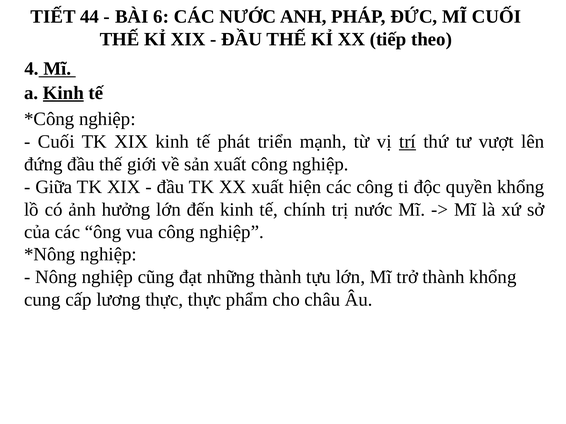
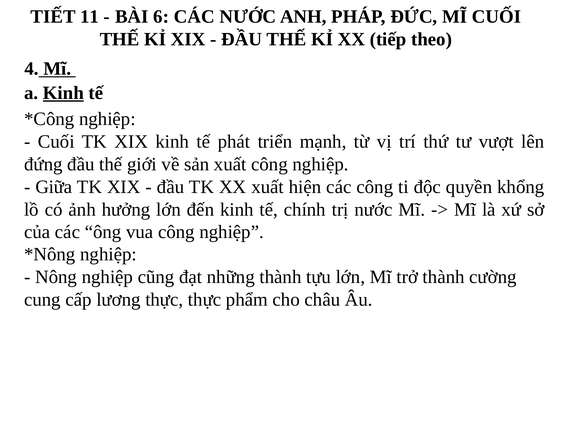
44: 44 -> 11 (89, 17)
trí underline: present -> none (408, 142)
thành khổng: khổng -> cường (493, 277)
